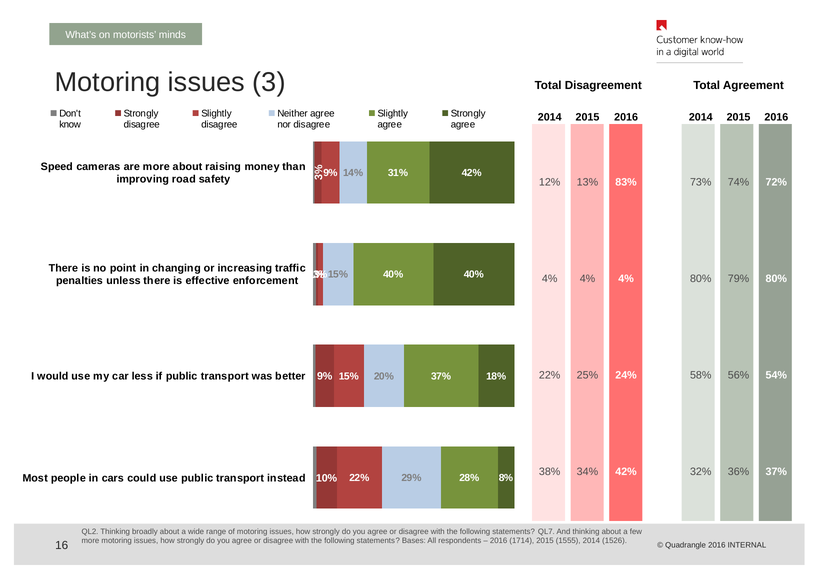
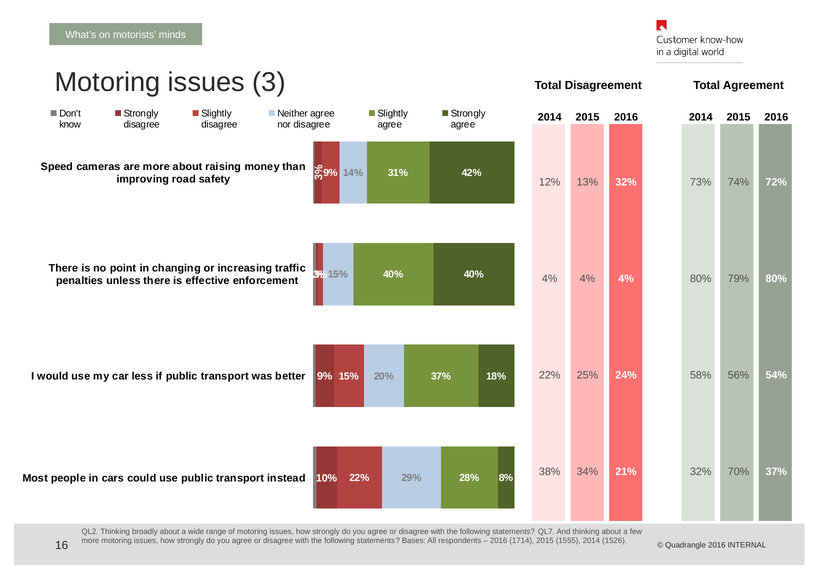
13% 83%: 83% -> 32% (626, 182)
34% 42%: 42% -> 21% (626, 472)
36%: 36% -> 70% (739, 472)
